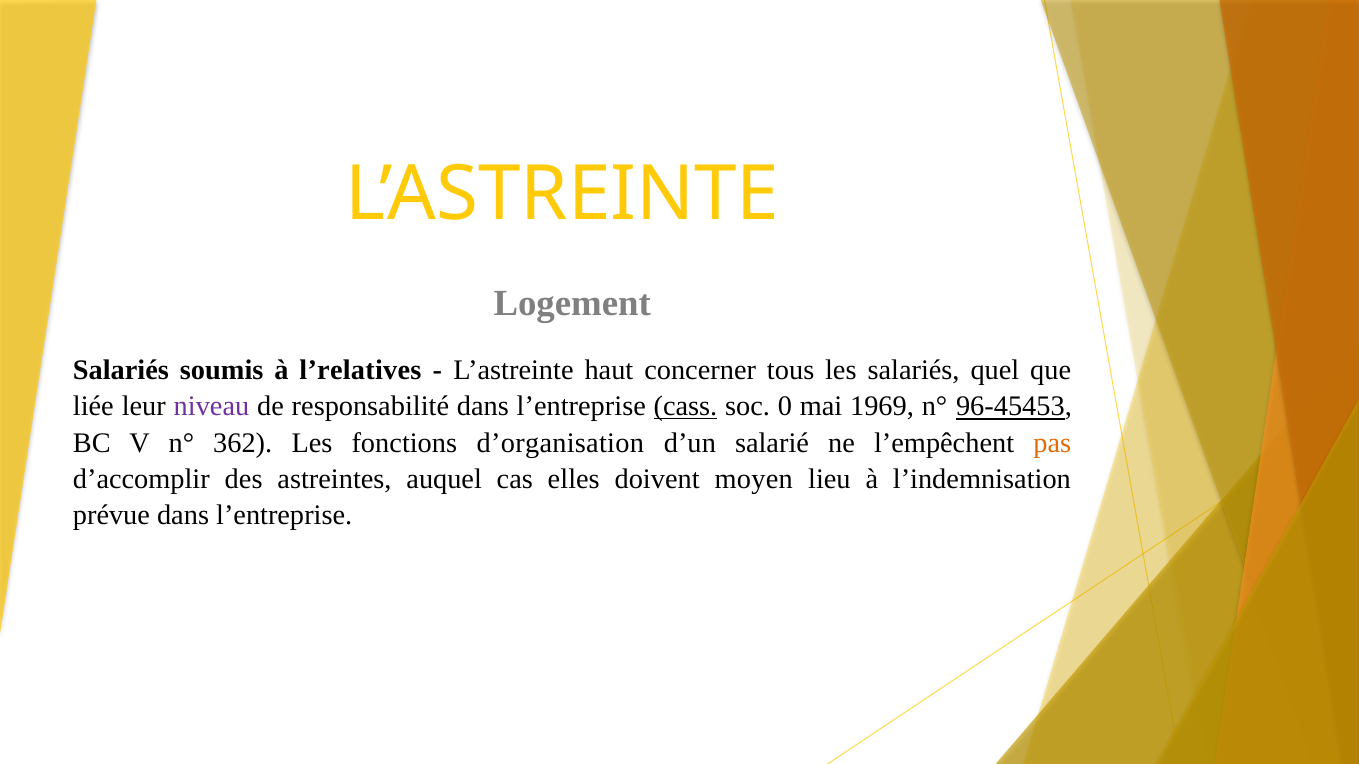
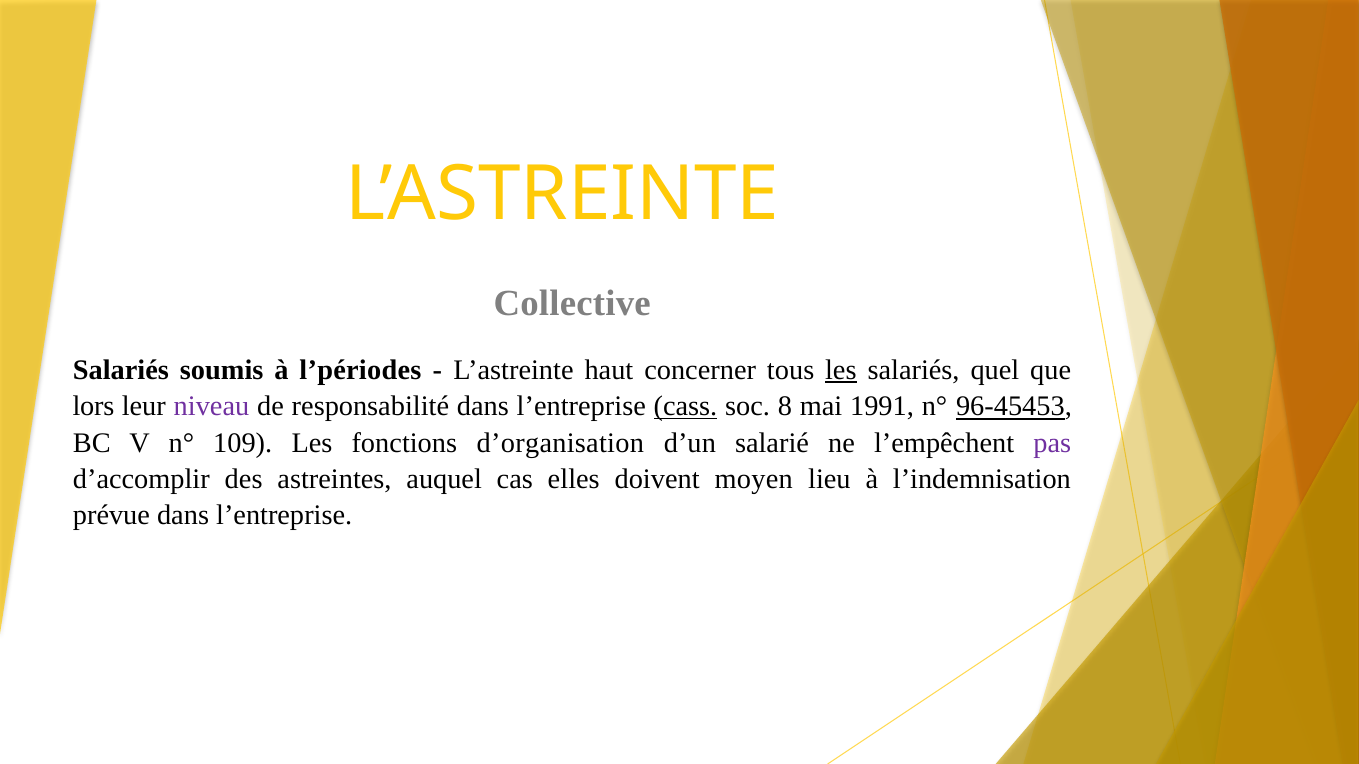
Logement: Logement -> Collective (572, 304)
l’relatives: l’relatives -> l’périodes (360, 370)
les underline: none -> present (841, 370)
liée: liée -> lors (93, 407)
0: 0 -> 8 (785, 407)
1969: 1969 -> 1991 (882, 407)
362: 362 -> 109 (243, 443)
pas colour: orange -> purple (1052, 443)
